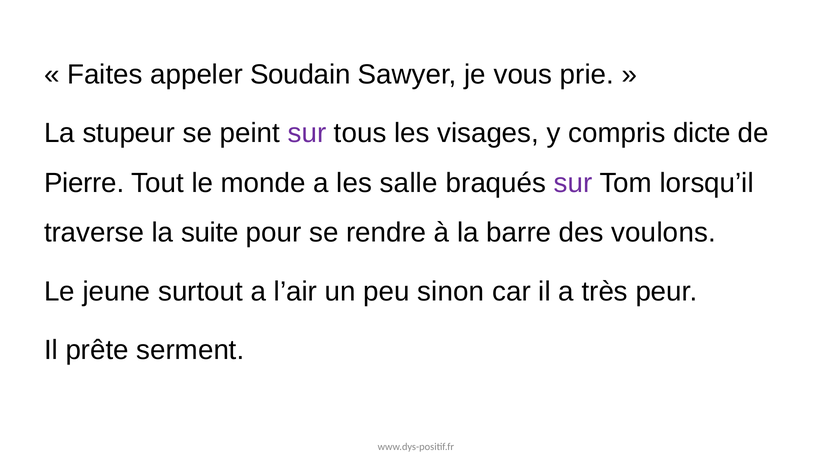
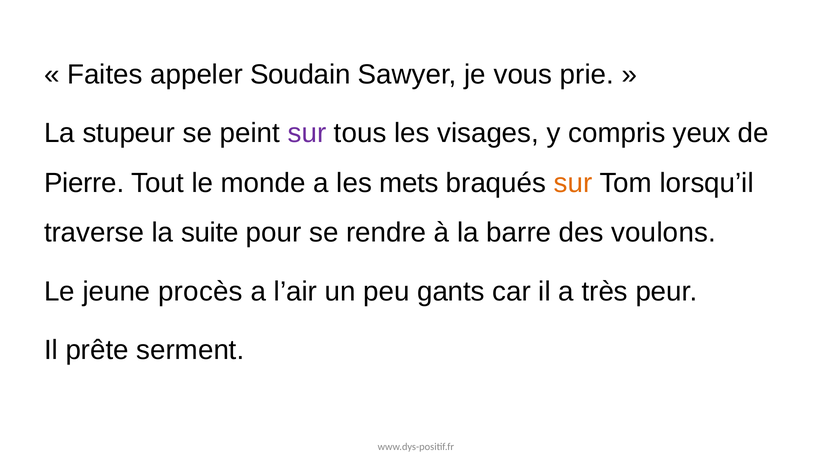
dicte: dicte -> yeux (702, 133)
salle: salle -> mets (409, 183)
sur colour: purple -> orange (573, 183)
surtout: surtout -> procès (200, 291)
sinon: sinon -> gants (451, 291)
